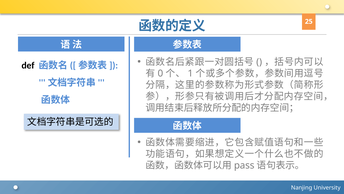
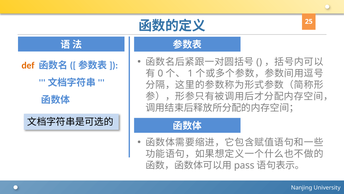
def colour: black -> orange (28, 65)
